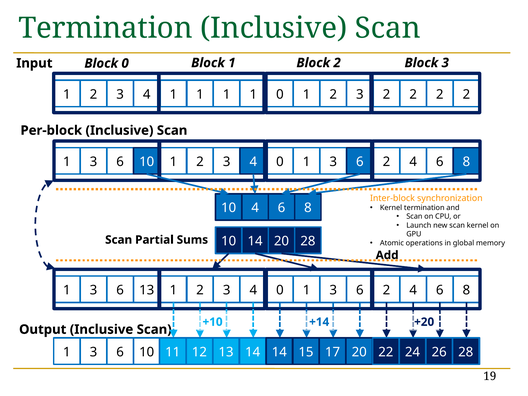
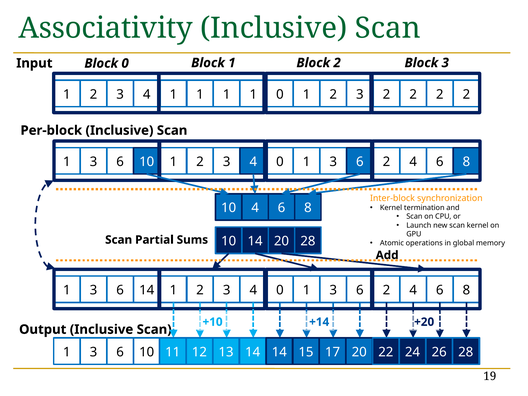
Termination: Termination -> Associativity (106, 28)
6 13: 13 -> 14 (147, 290)
